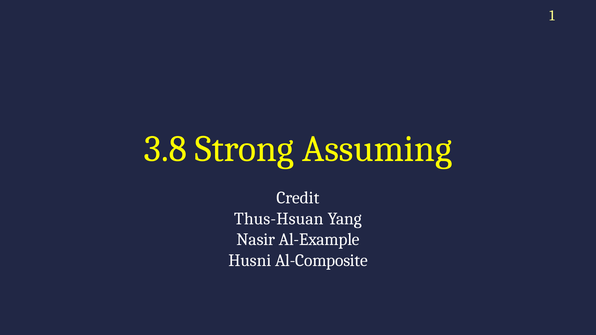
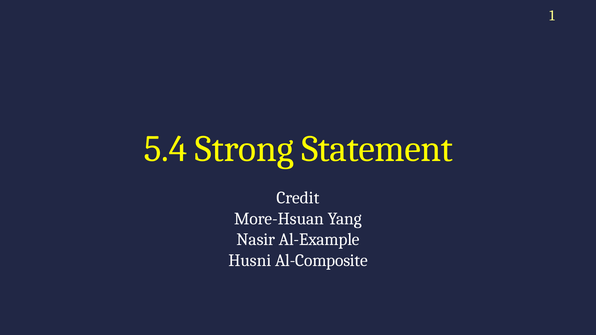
3.8: 3.8 -> 5.4 (165, 149)
Assuming: Assuming -> Statement (377, 149)
Thus-Hsuan: Thus-Hsuan -> More-Hsuan (279, 219)
